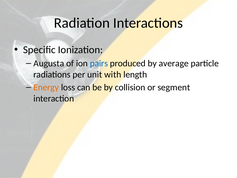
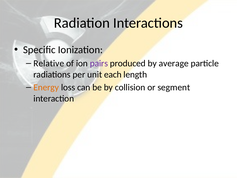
Augusta: Augusta -> Relative (49, 63)
pairs colour: blue -> purple (99, 63)
with: with -> each (113, 74)
